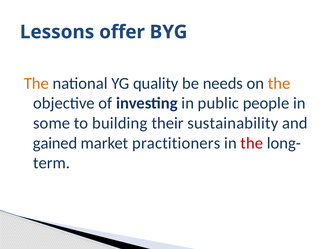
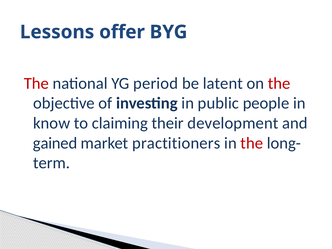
The colour: orange -> red (36, 83)
quality: quality -> period (156, 83)
needs: needs -> latent (223, 83)
the colour: orange -> red (279, 83)
some: some -> know (52, 123)
building: building -> claiming (120, 123)
sustainability: sustainability -> development (233, 123)
